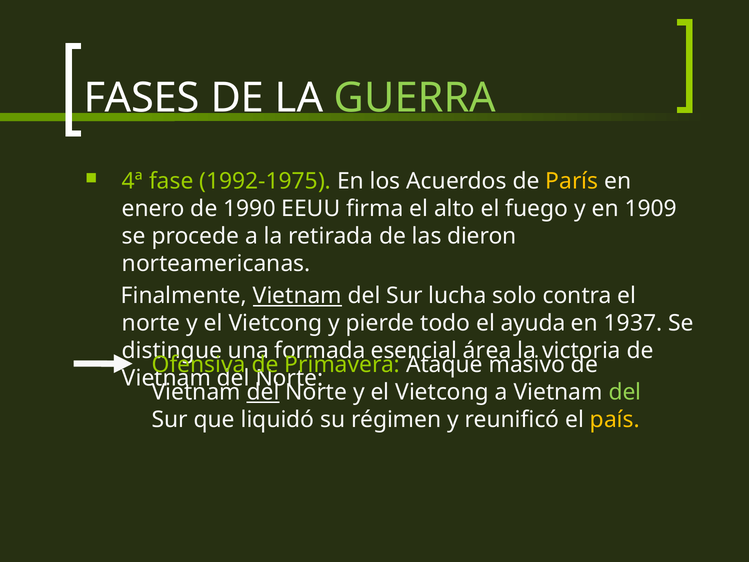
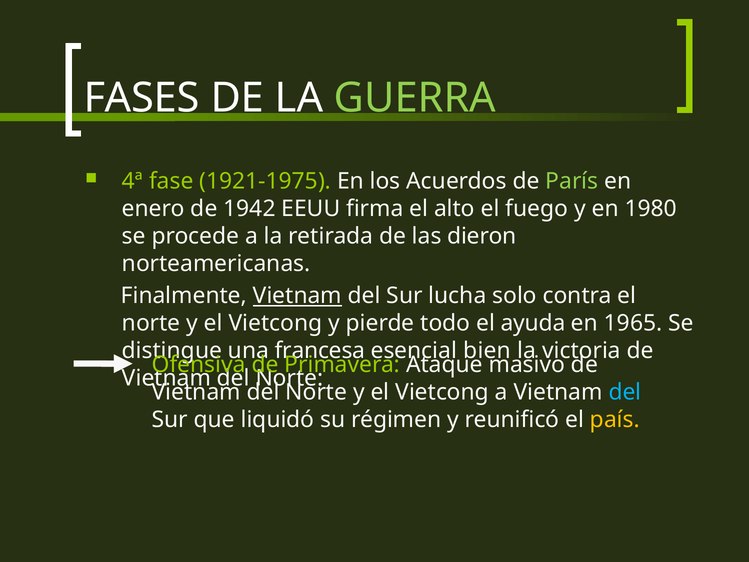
1992-1975: 1992-1975 -> 1921-1975 (265, 181)
París colour: yellow -> light green (572, 181)
1990: 1990 -> 1942 (250, 209)
1909: 1909 -> 1980 (651, 209)
1937: 1937 -> 1965 (633, 323)
formada: formada -> francesa (320, 351)
área: área -> bien (487, 351)
del underline: present -> none (263, 392)
del colour: light green -> light blue (625, 392)
